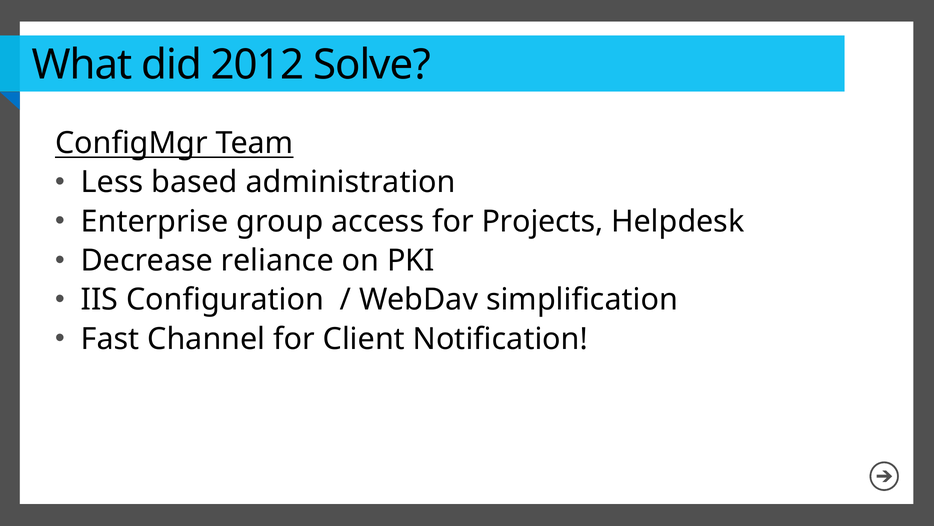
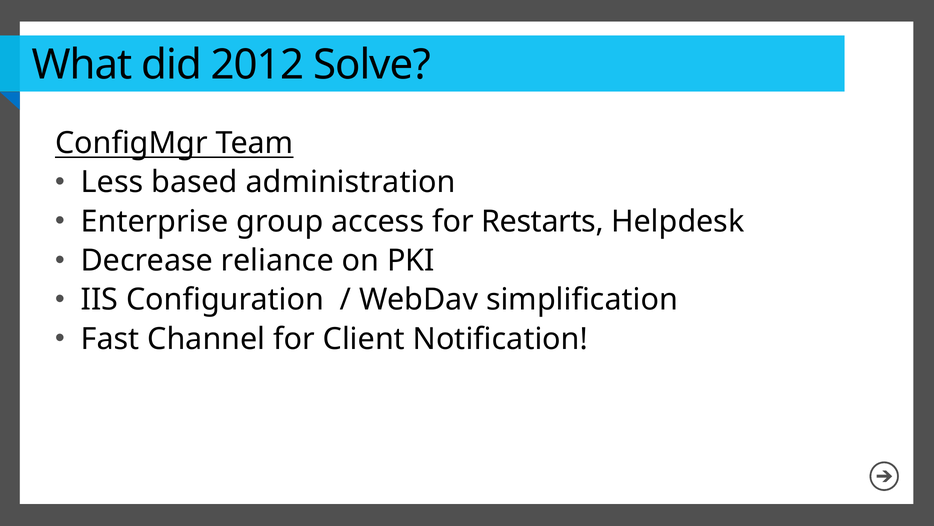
Projects: Projects -> Restarts (543, 221)
